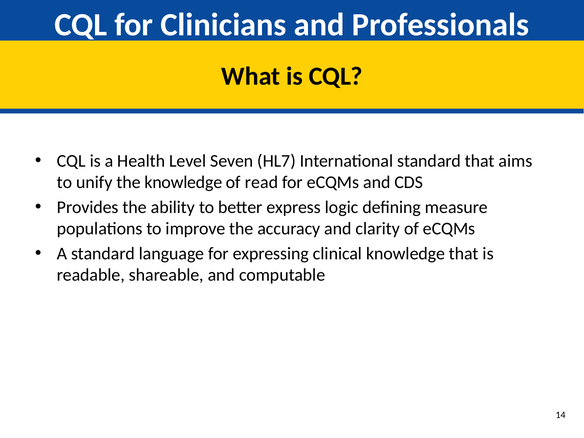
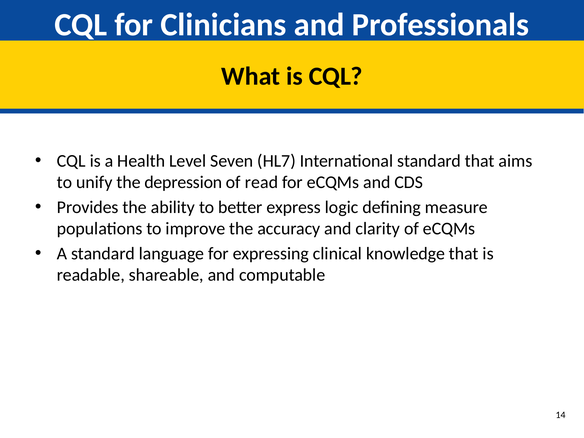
the knowledge: knowledge -> depression (183, 182)
